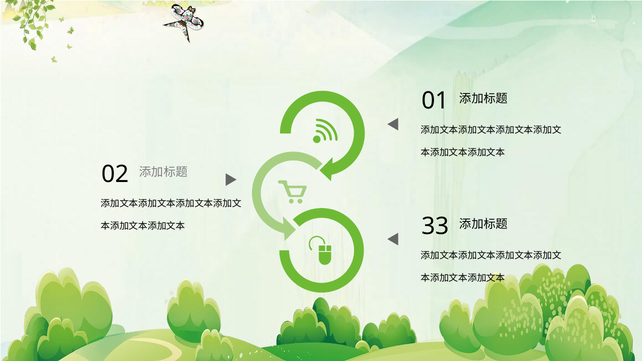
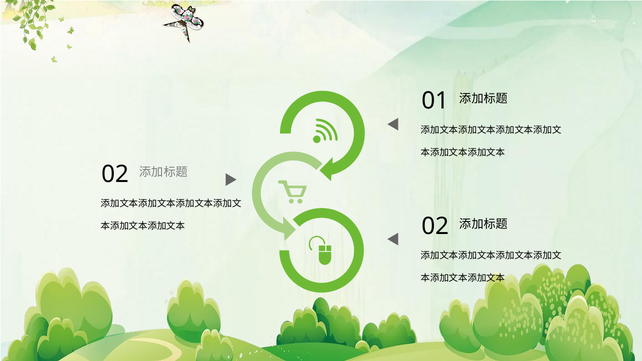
33: 33 -> 02 (435, 227)
